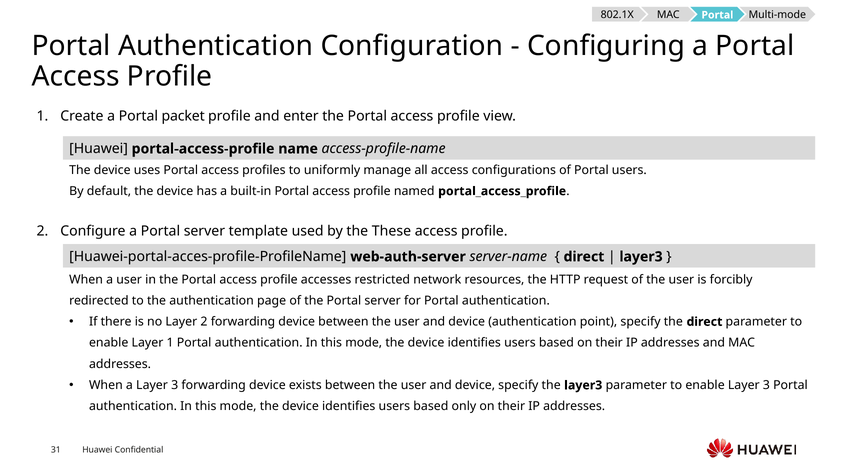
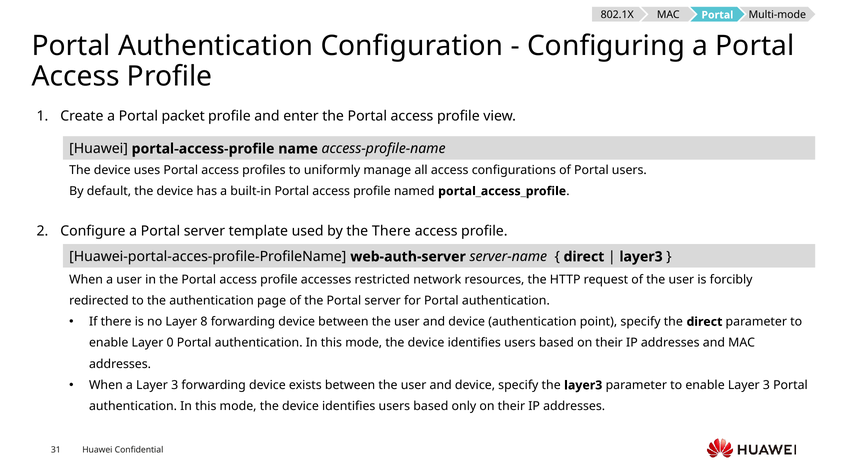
the These: These -> There (391, 231)
Layer 2: 2 -> 8 (204, 322)
Layer 1: 1 -> 0 (170, 343)
